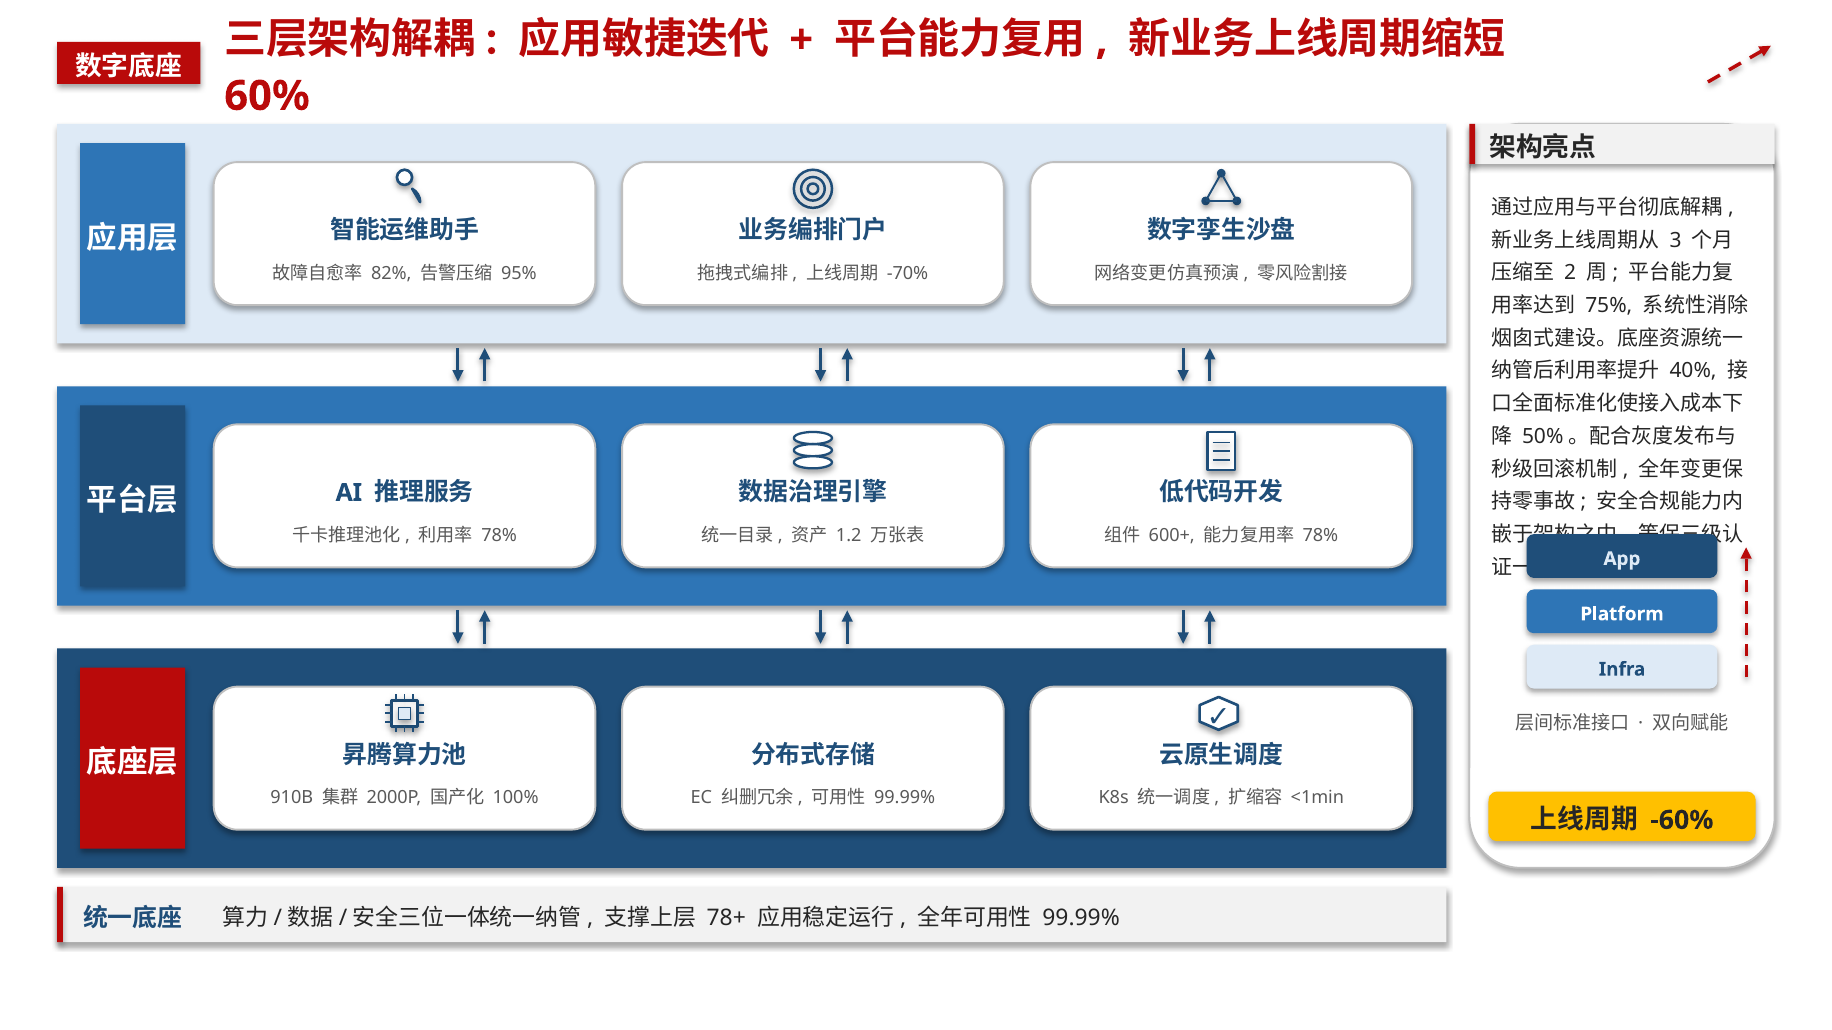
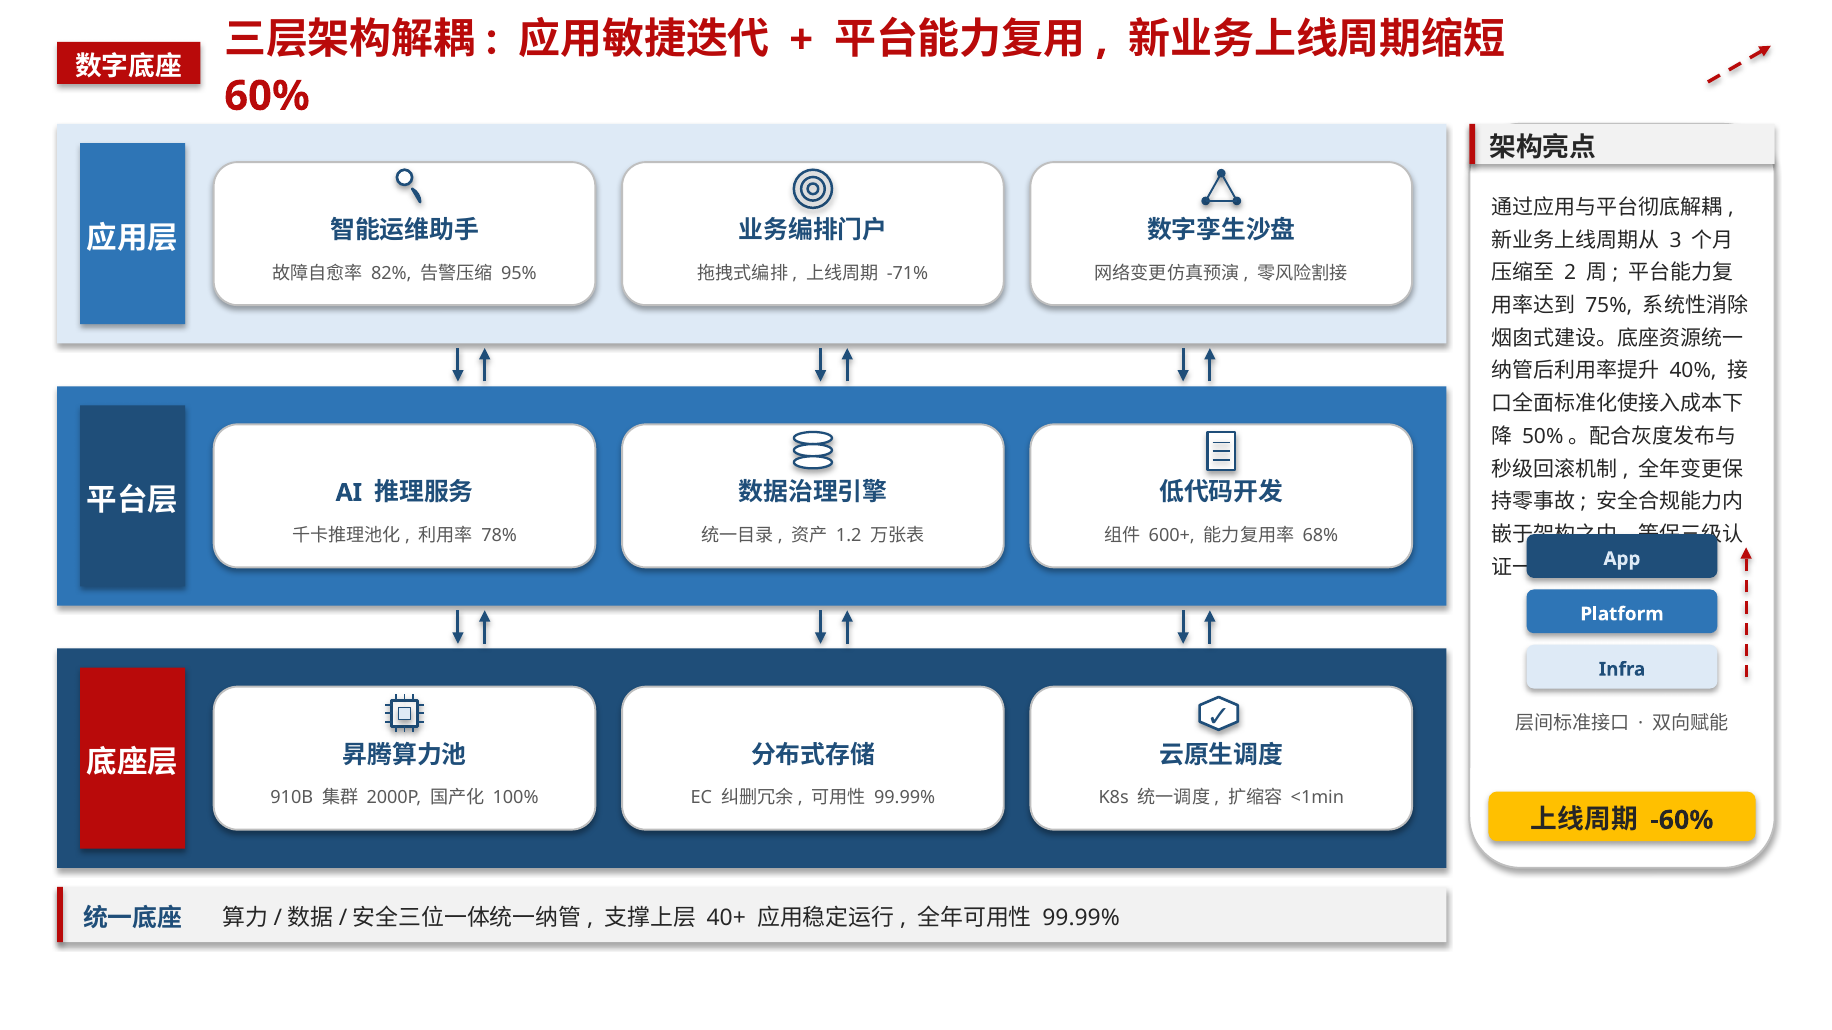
-70%: -70% -> -71% (908, 274)
78%: 78% -> 68% (1320, 536)
78+: 78+ -> 40+ (726, 918)
